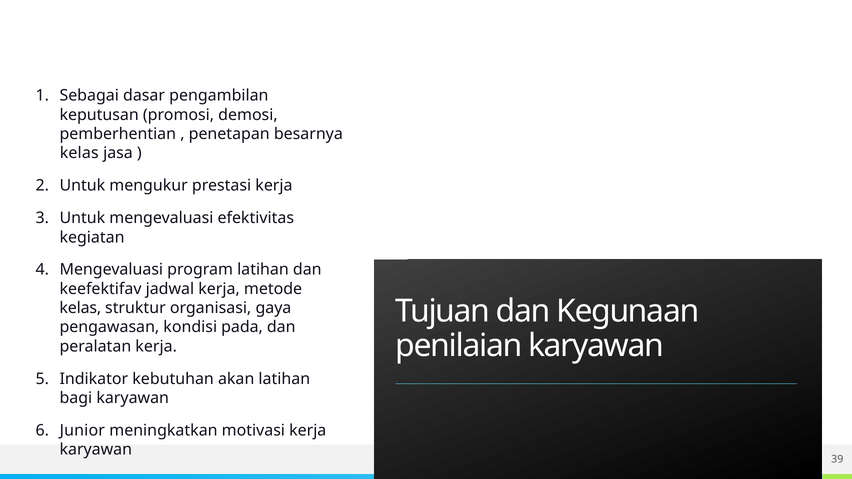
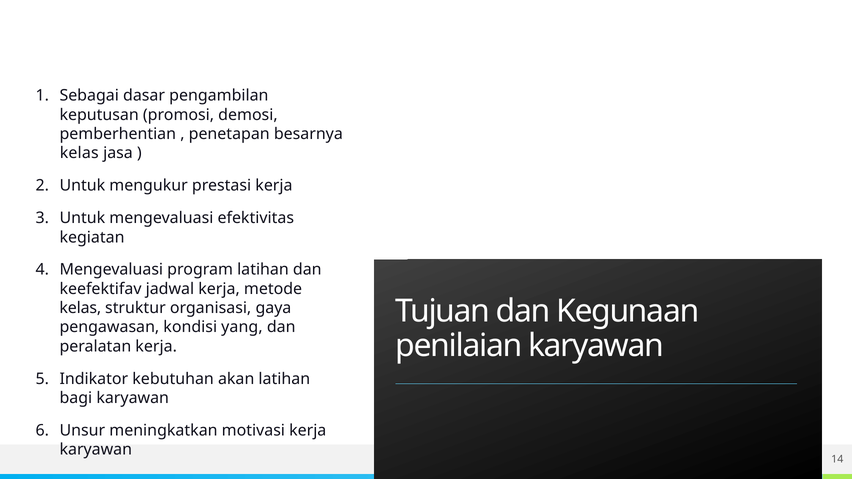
pada: pada -> yang (242, 327)
Junior: Junior -> Unsur (82, 431)
39: 39 -> 14 (837, 459)
